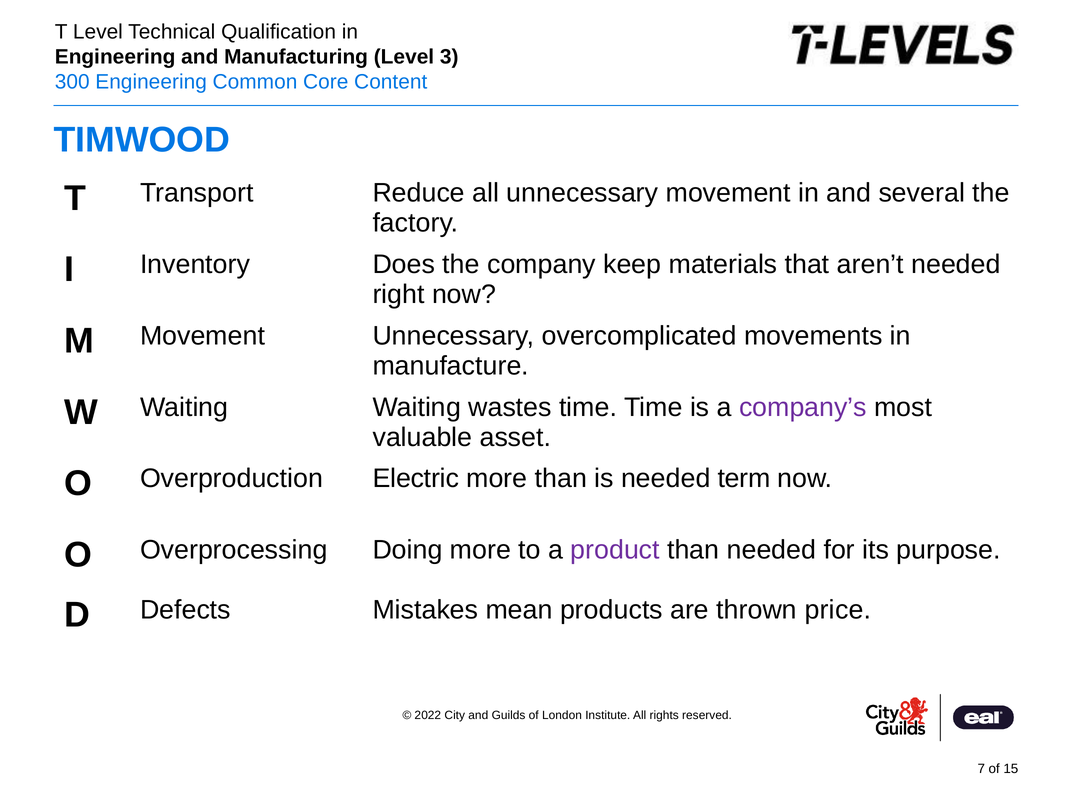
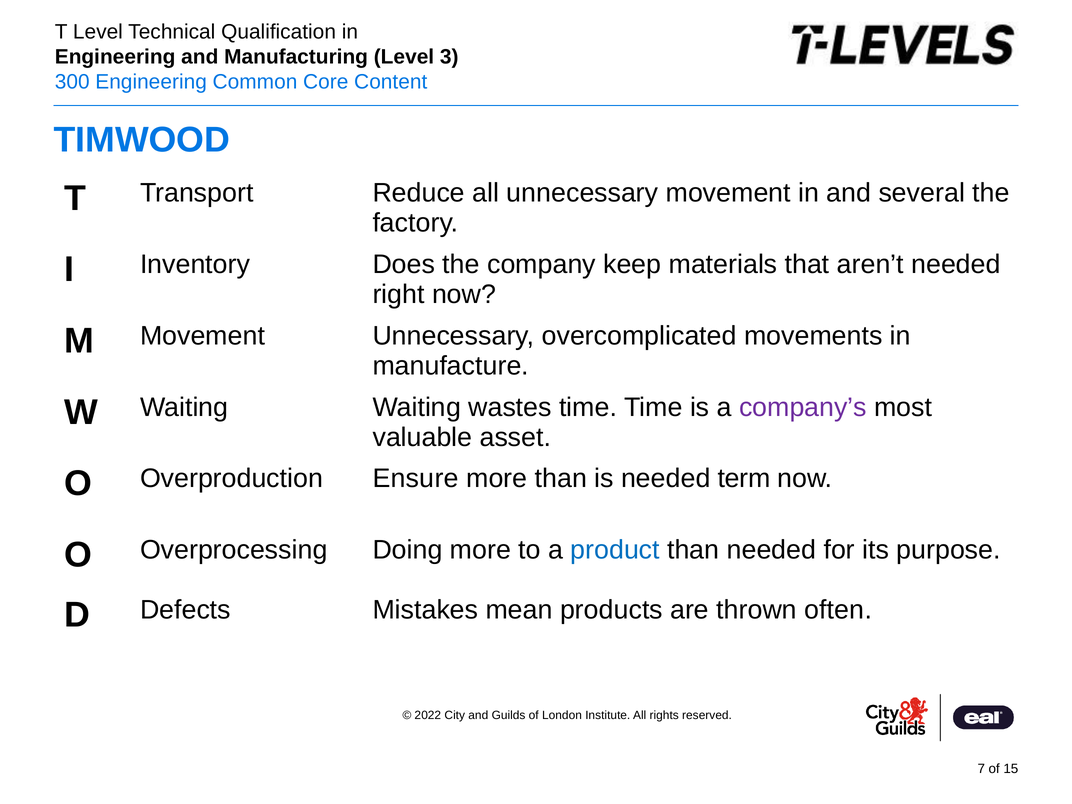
Electric: Electric -> Ensure (416, 479)
product colour: purple -> blue (615, 550)
price: price -> often (838, 610)
